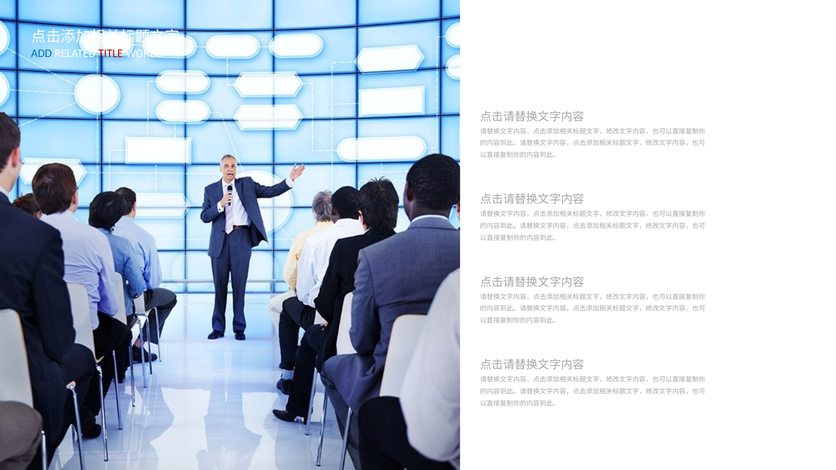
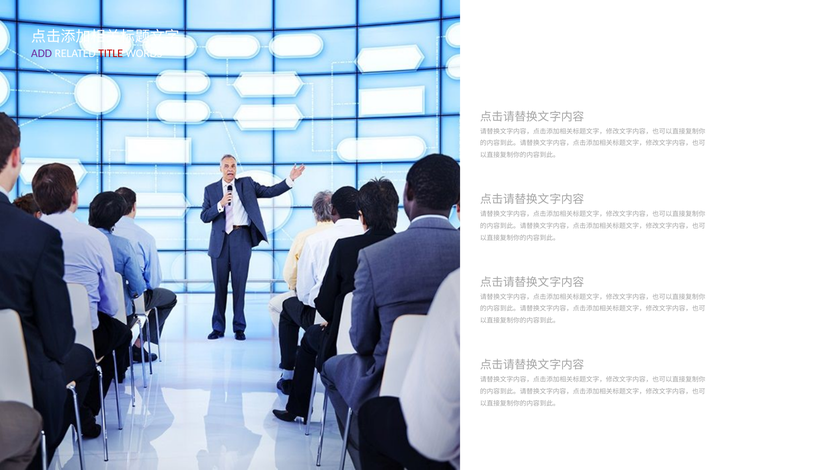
ADD colour: blue -> purple (42, 53)
